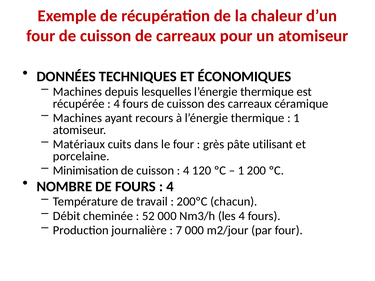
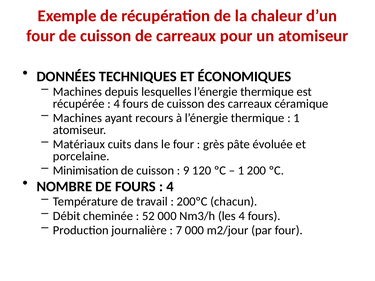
utilisant: utilisant -> évoluée (273, 144)
4: 4 -> 9 (186, 171)
